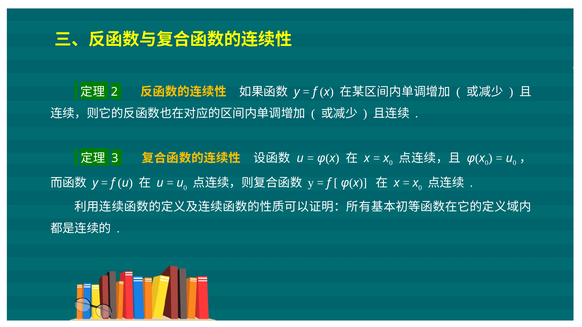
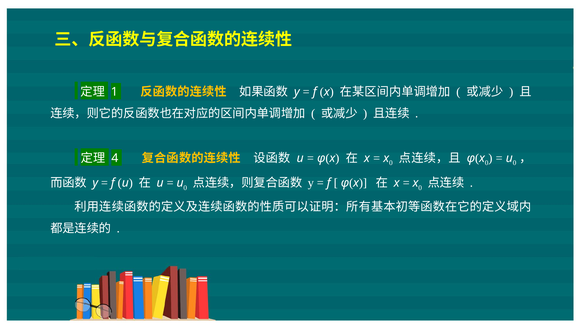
2: 2 -> 1 (114, 92)
3: 3 -> 4 (115, 158)
